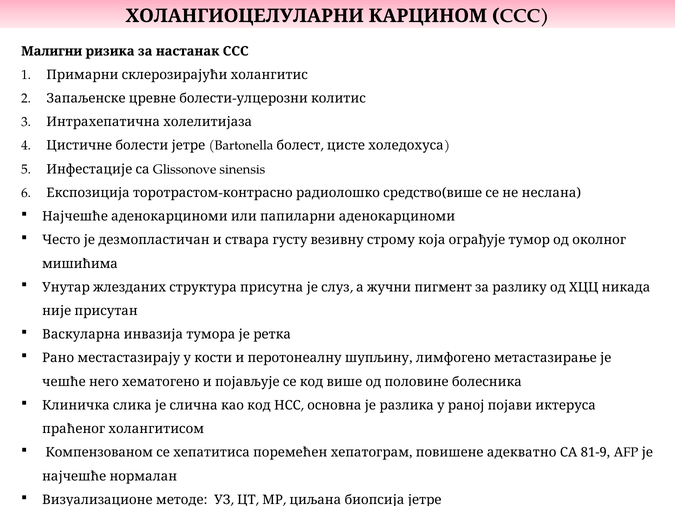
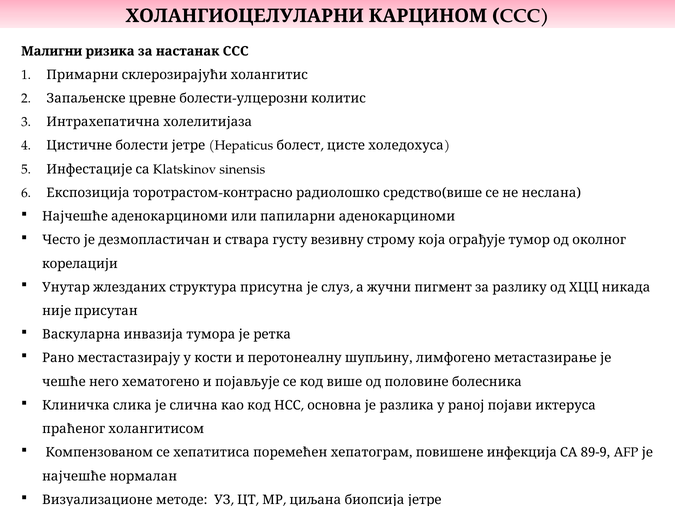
Bartonella: Bartonella -> Hepaticus (241, 146)
Glissonove: Glissonove -> Klatskinov (185, 169)
мишићима: мишићима -> корелацији (80, 264)
адекватно: адекватно -> инфекција (522, 453)
81-9: 81-9 -> 89-9 (595, 453)
